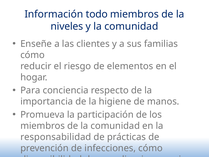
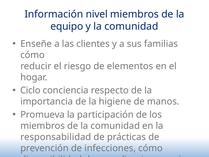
todo: todo -> nivel (97, 14)
niveles: niveles -> equipo (67, 26)
Para: Para -> Ciclo (30, 90)
